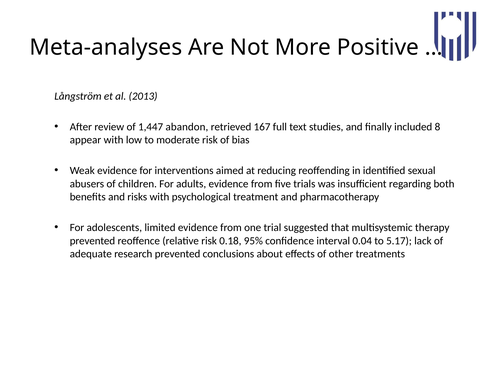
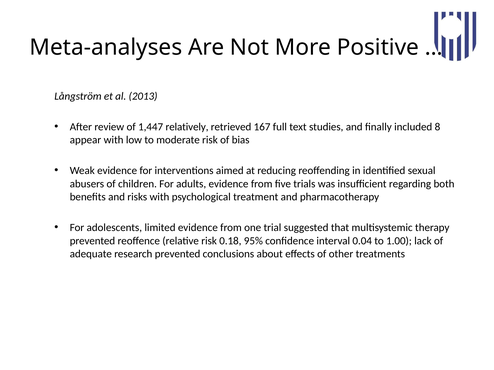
abandon: abandon -> relatively (187, 127)
5.17: 5.17 -> 1.00 (399, 241)
